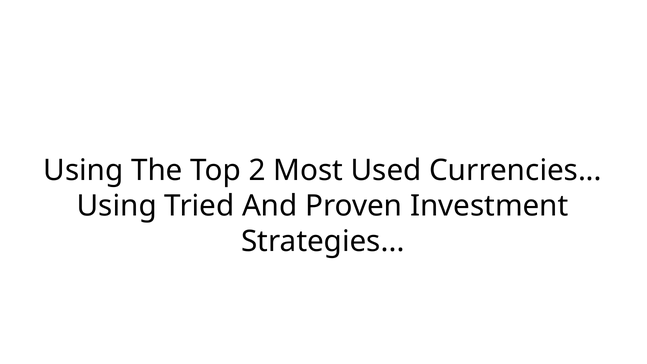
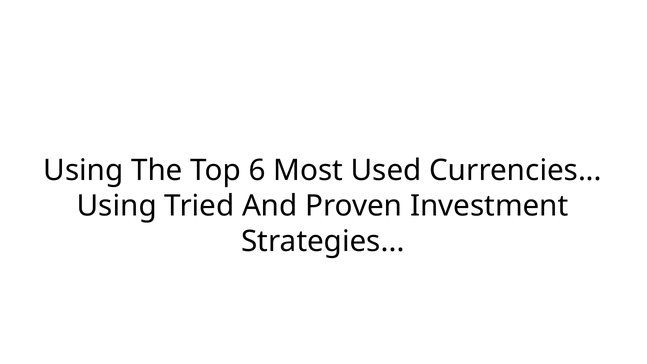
2: 2 -> 6 (257, 170)
